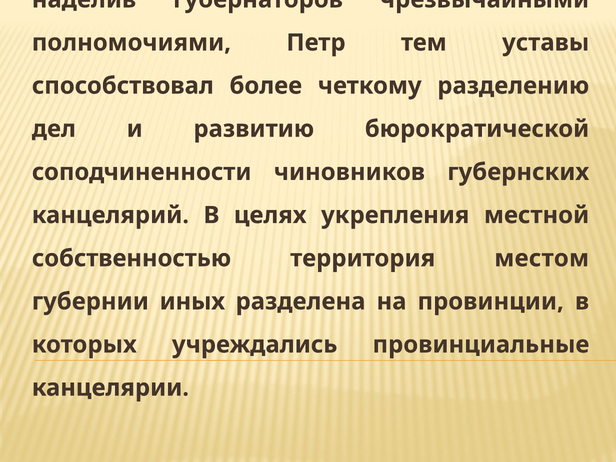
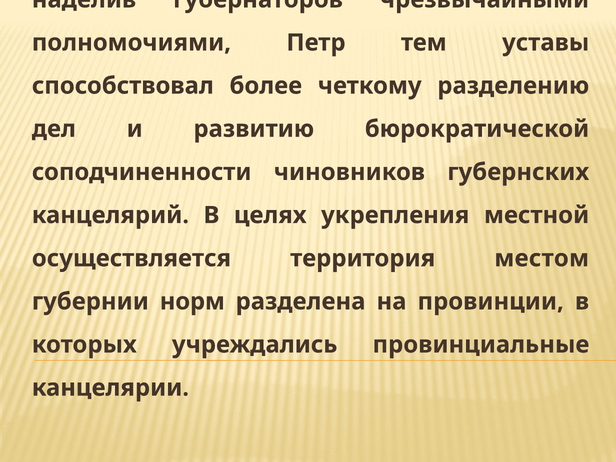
собственностью: собственностью -> осуществляется (131, 258)
иных: иных -> норм (192, 301)
